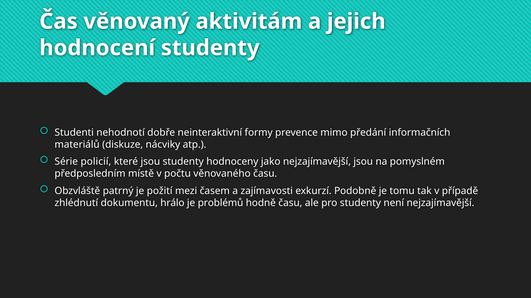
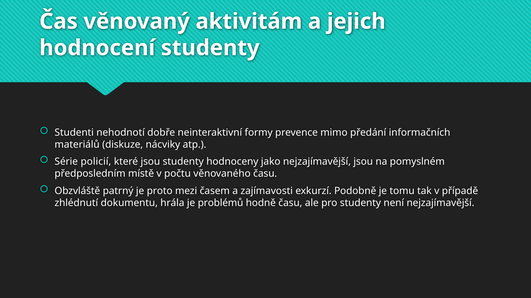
požití: požití -> proto (160, 191)
hrálo: hrálo -> hrála (172, 203)
